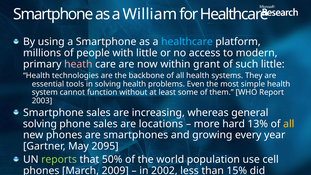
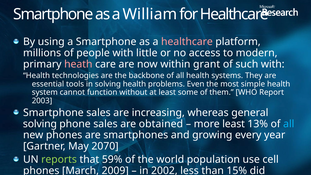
healthcare colour: light blue -> pink (187, 42)
such little: little -> with (273, 64)
locations: locations -> obtained (161, 124)
more hard: hard -> least (234, 124)
all colour: yellow -> light blue (289, 124)
2095: 2095 -> 2070 (105, 146)
50%: 50% -> 59% (112, 160)
